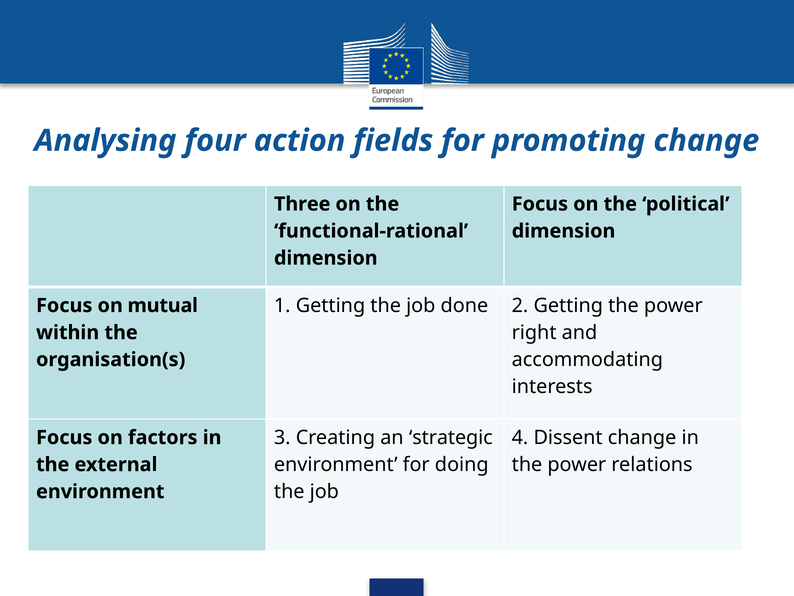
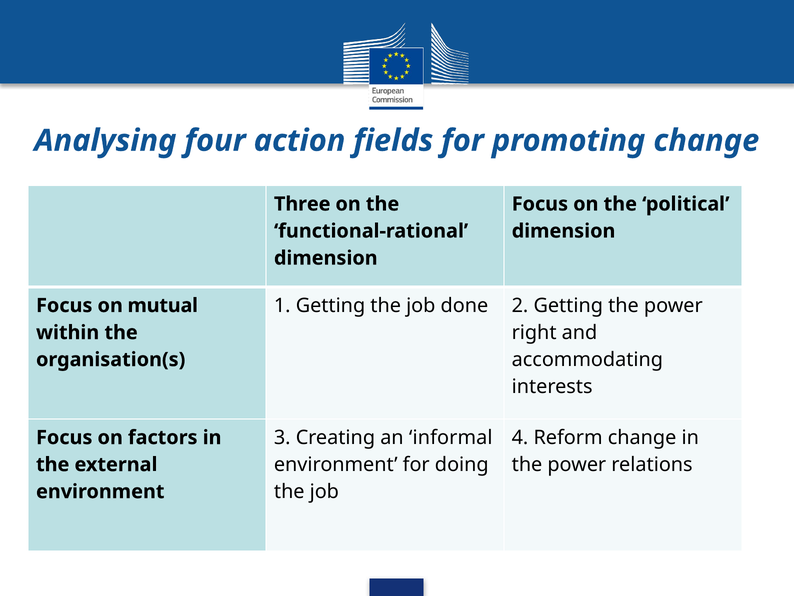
strategic: strategic -> informal (451, 437)
Dissent: Dissent -> Reform (568, 437)
